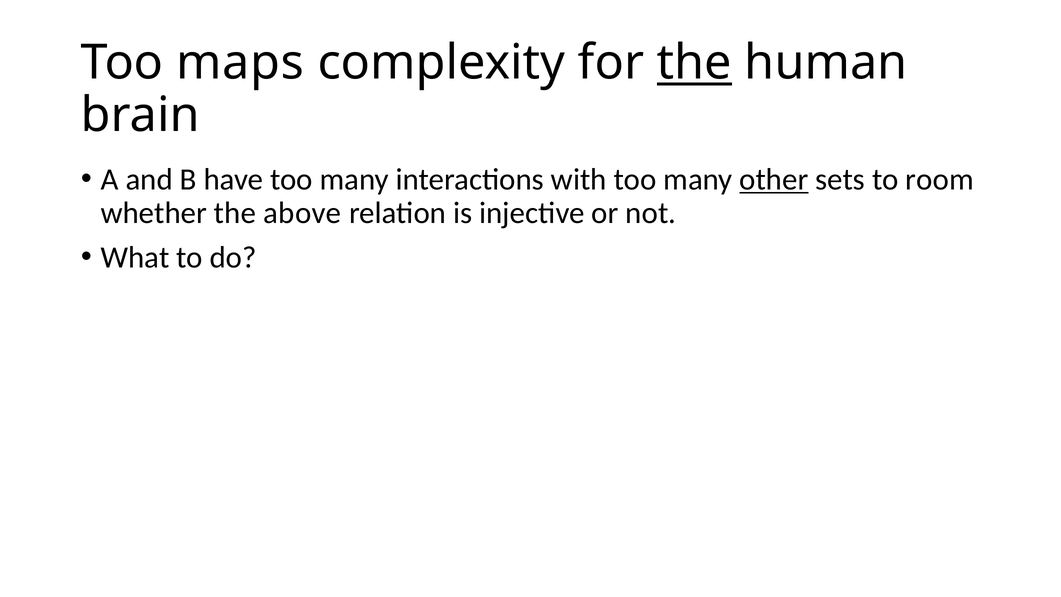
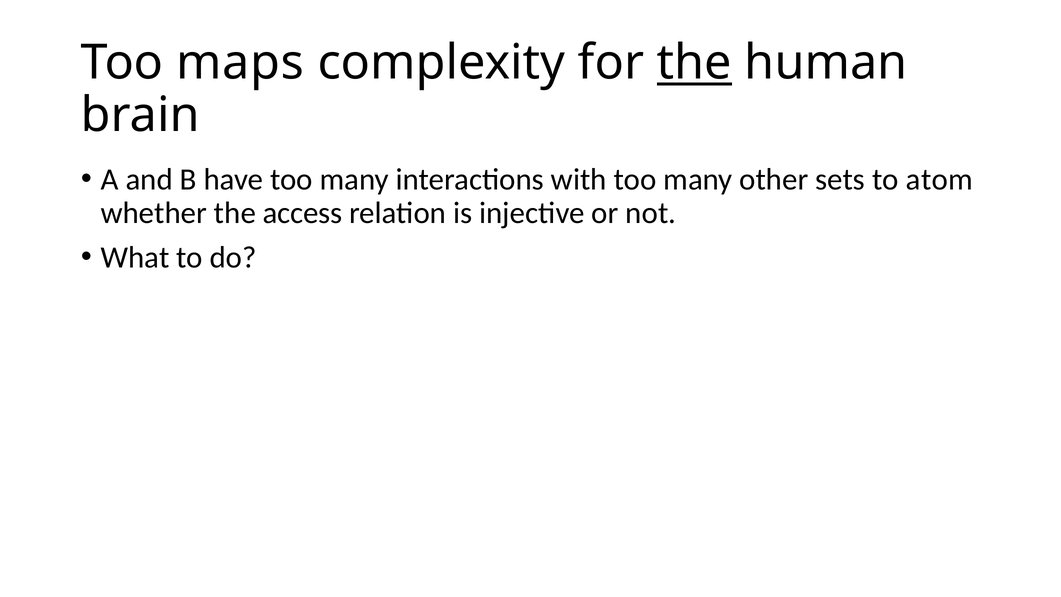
other underline: present -> none (774, 179)
room: room -> atom (939, 179)
above: above -> access (303, 213)
